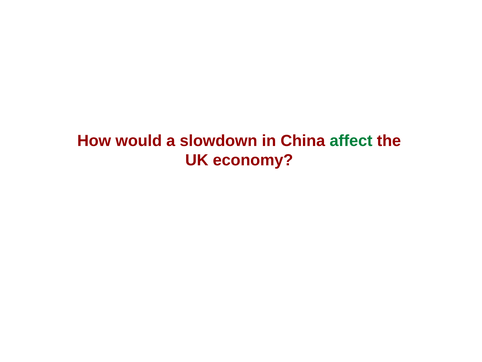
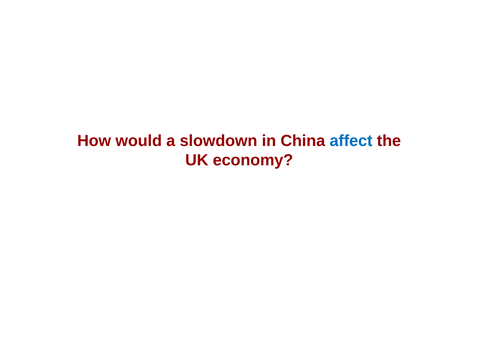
affect colour: green -> blue (351, 141)
